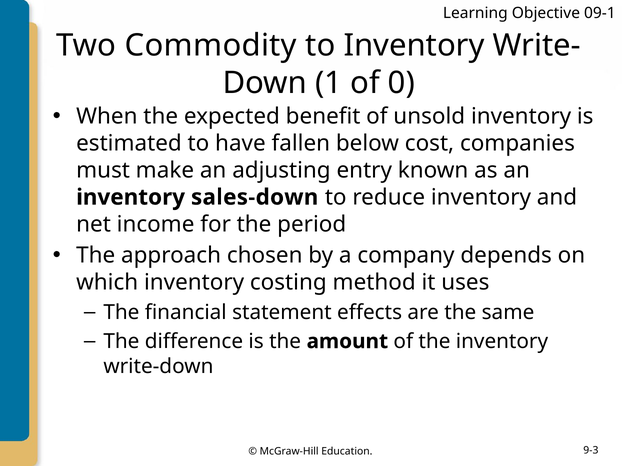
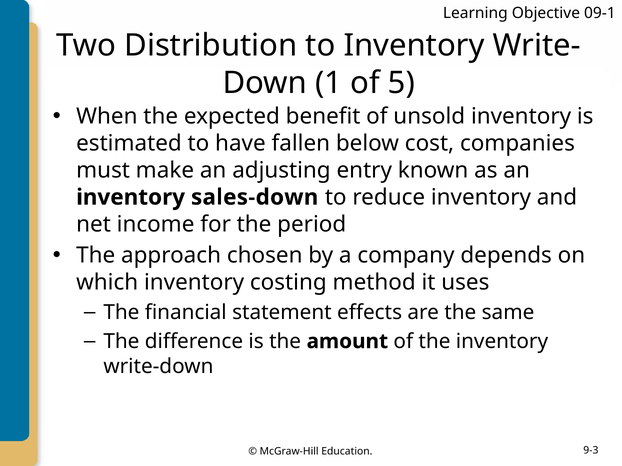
Commodity: Commodity -> Distribution (211, 46)
0: 0 -> 5 (401, 83)
